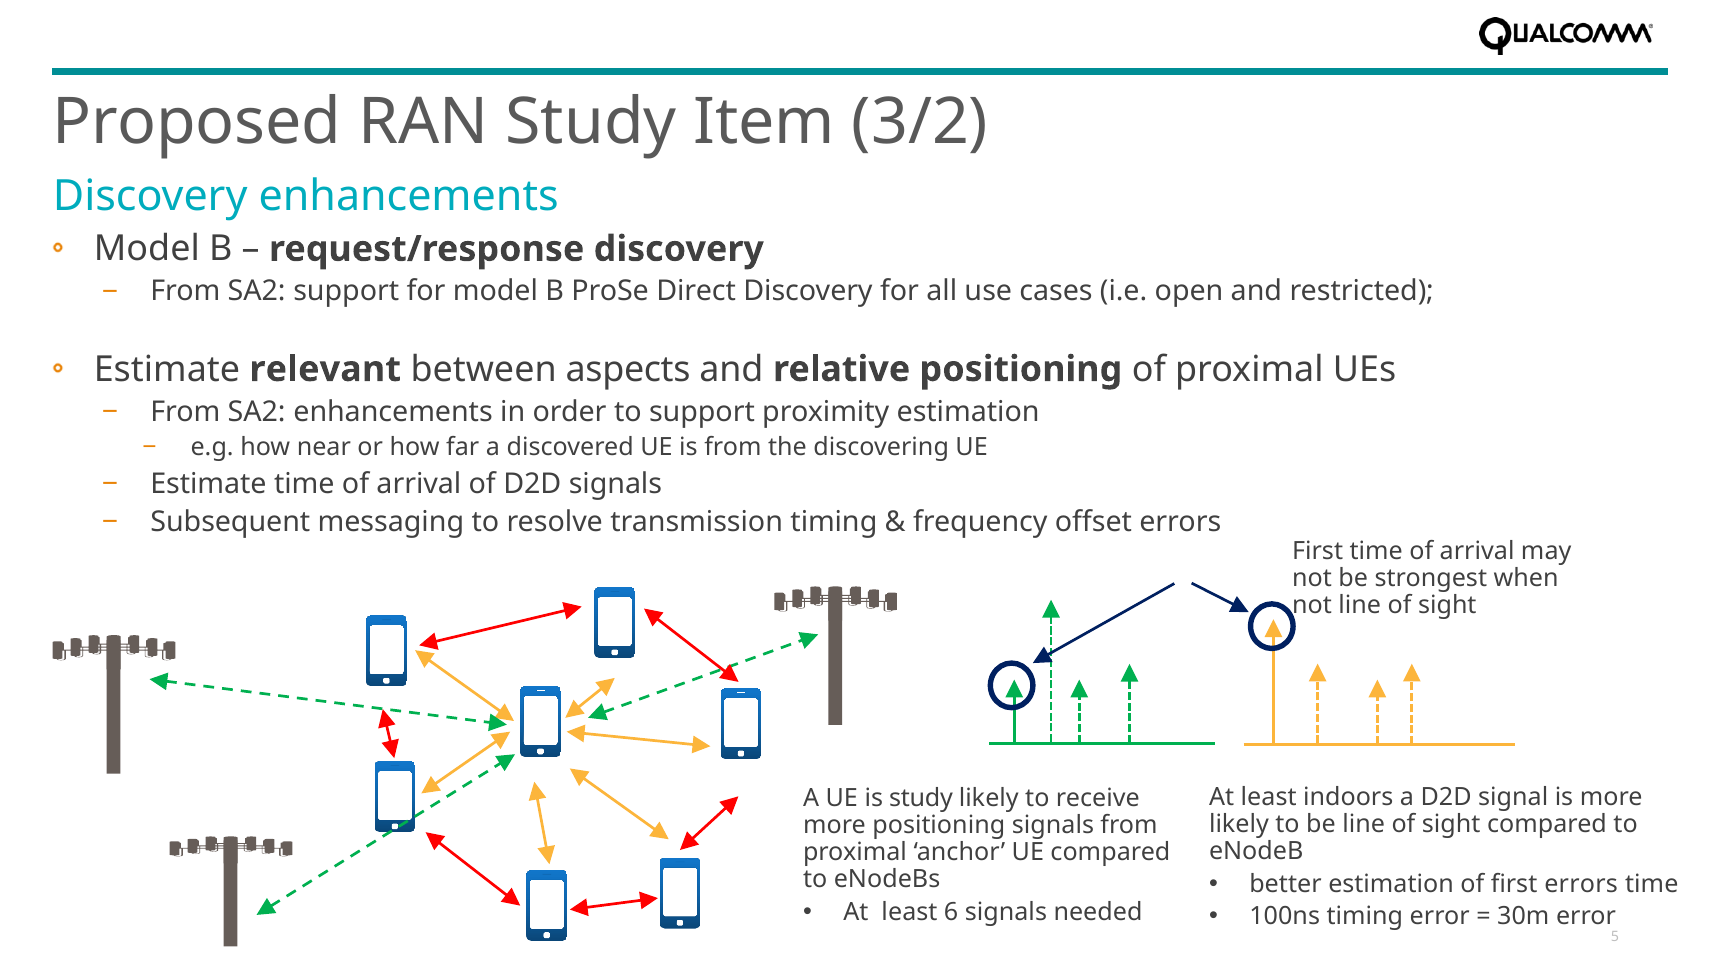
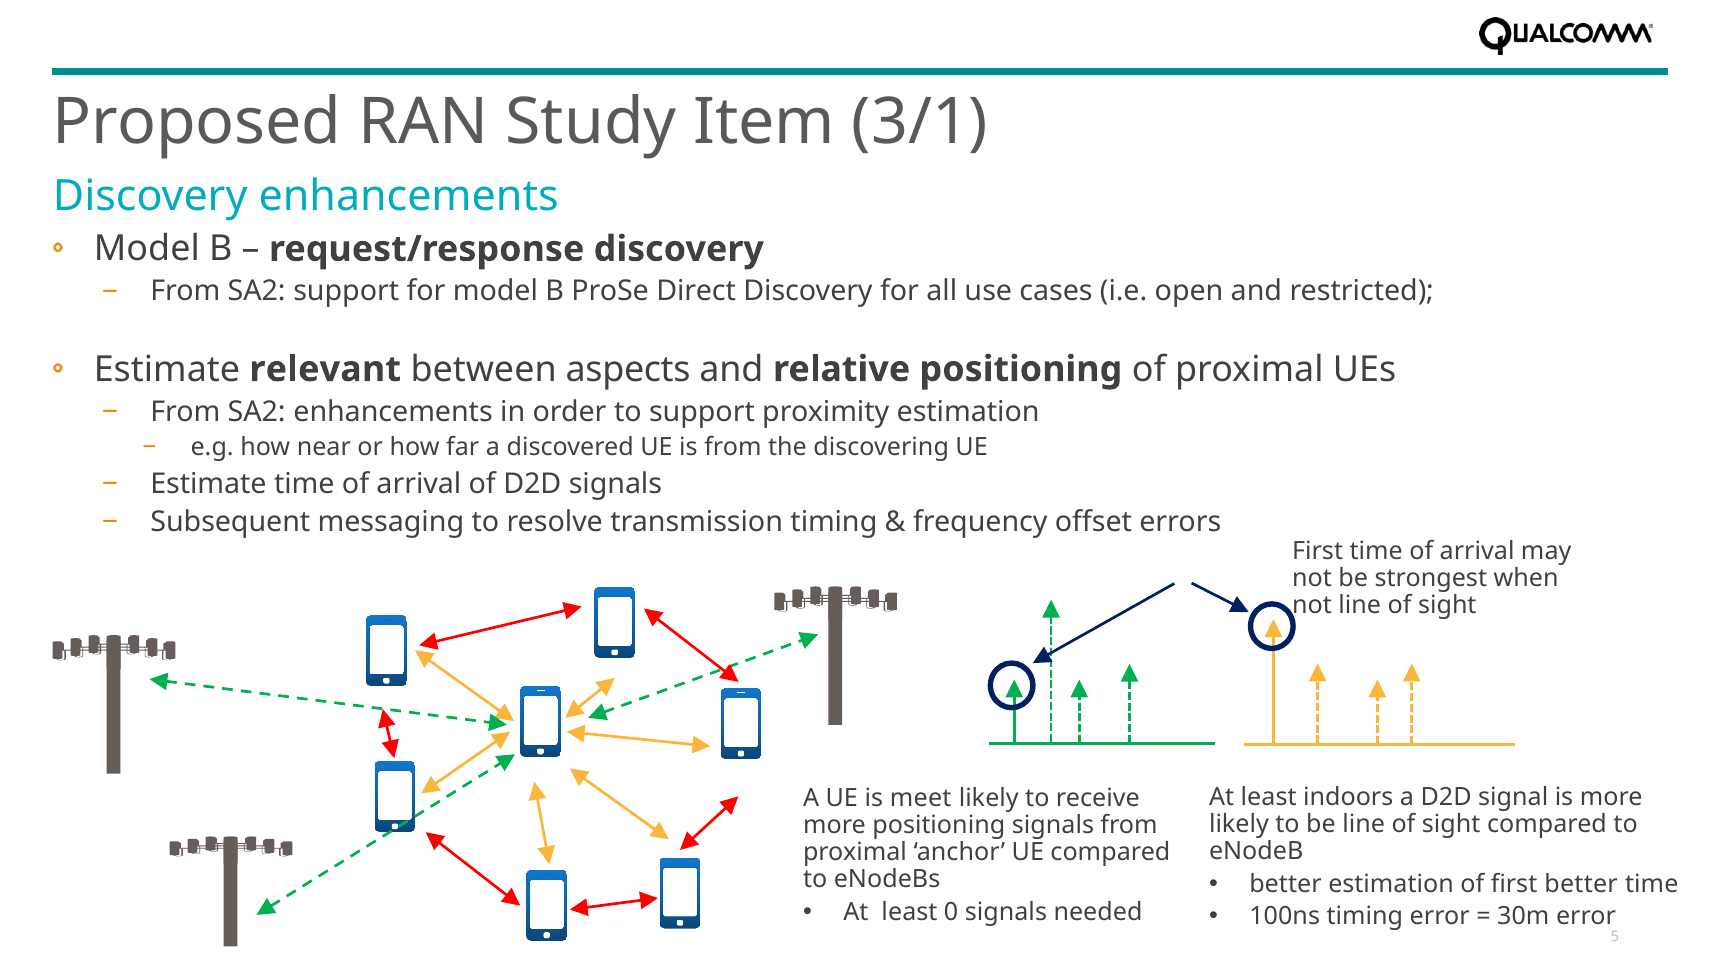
3/2: 3/2 -> 3/1 (920, 122)
is study: study -> meet (921, 798)
first errors: errors -> better (1581, 884)
6: 6 -> 0 (951, 912)
